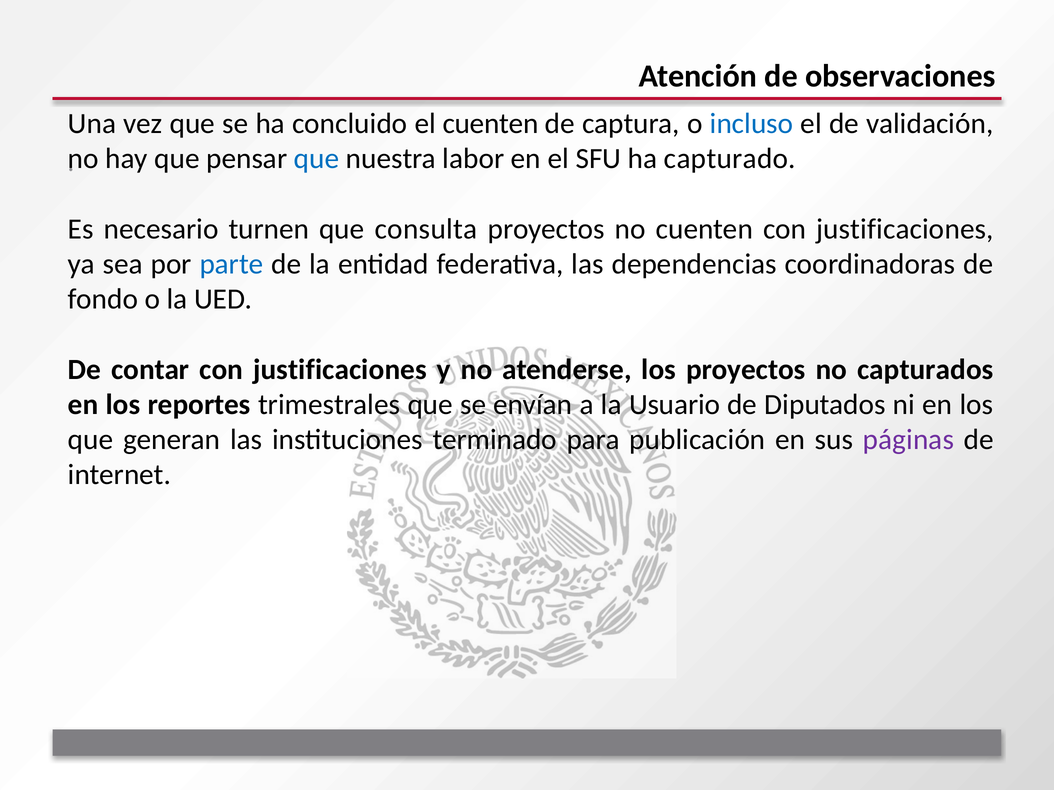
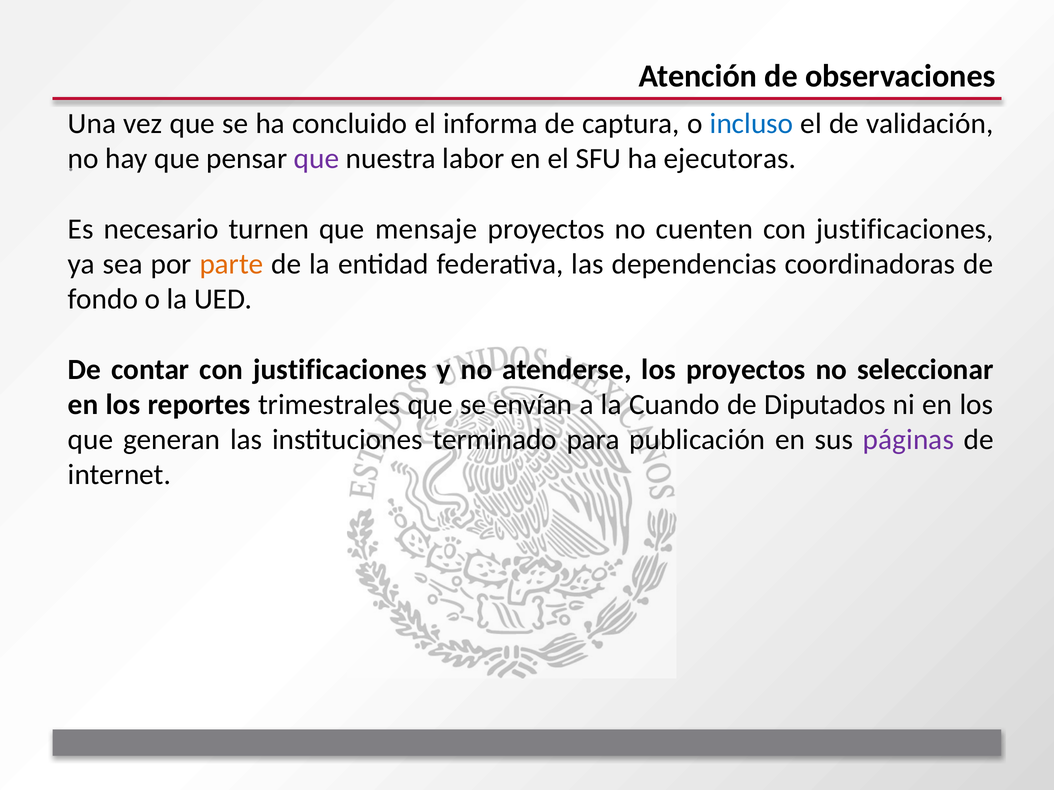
el cuenten: cuenten -> informa (490, 124)
que colour: blue -> purple (317, 159)
capturado: capturado -> ejecutoras (730, 159)
consulta: consulta -> mensaje (426, 229)
parte colour: blue -> orange (232, 264)
capturados: capturados -> seleccionar (925, 370)
Usuario: Usuario -> Cuando (675, 405)
